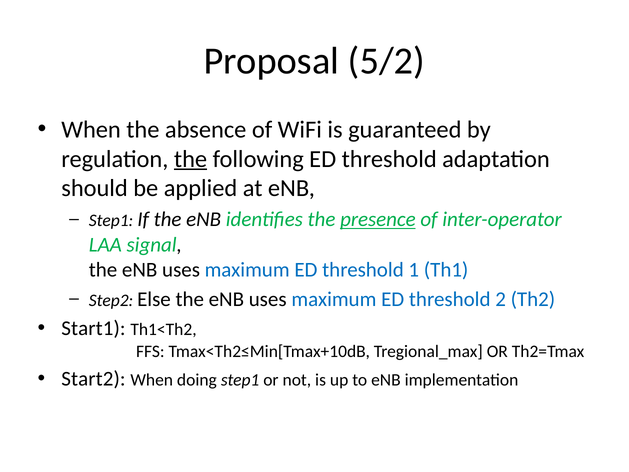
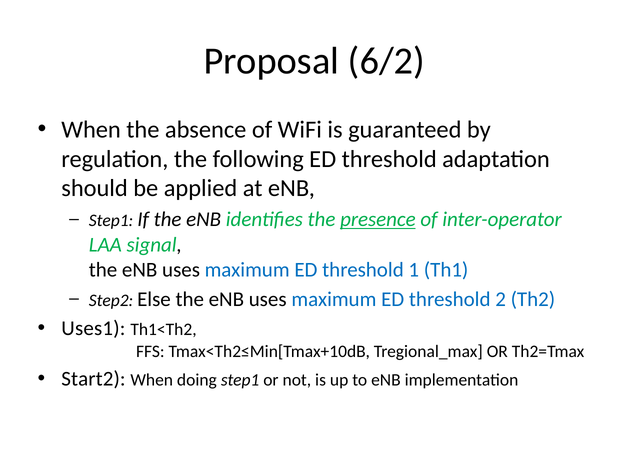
5/2: 5/2 -> 6/2 (386, 61)
the underline: present -> none (191, 159)
Start1: Start1 -> Uses1 (93, 328)
